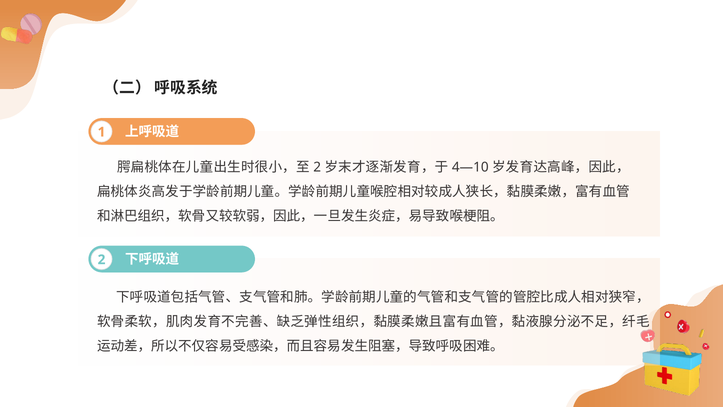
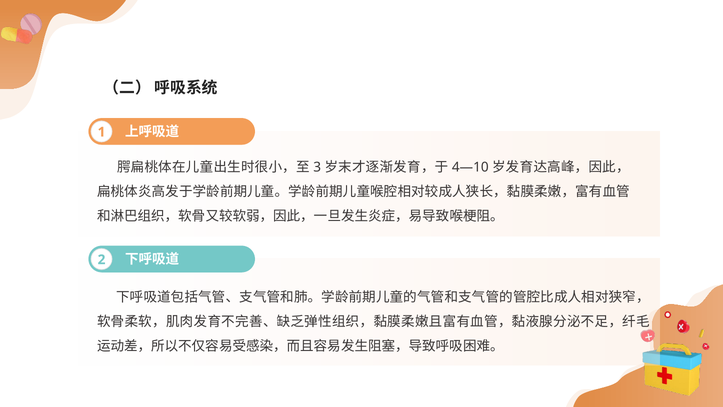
2: 2 -> 3 (317, 167)
